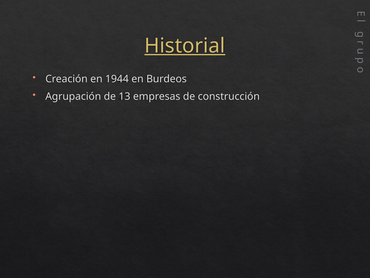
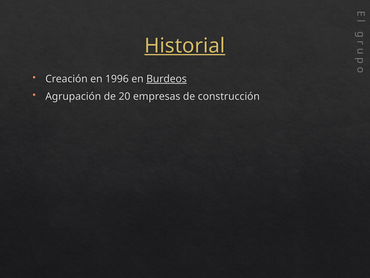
1944: 1944 -> 1996 (117, 79)
Burdeos underline: none -> present (166, 79)
13: 13 -> 20 (124, 96)
